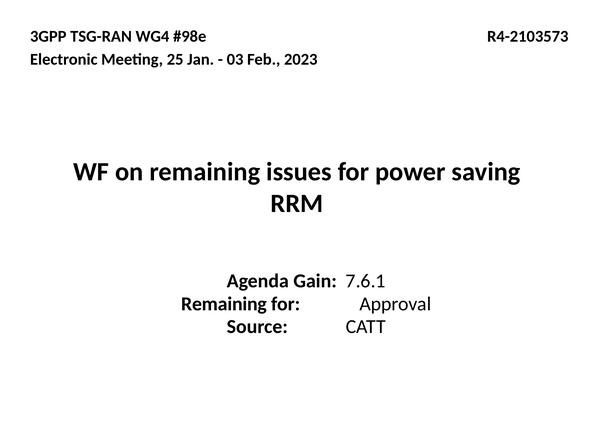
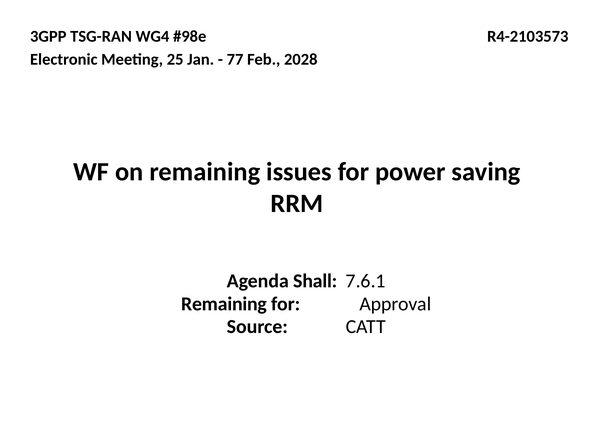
03: 03 -> 77 (235, 59)
2023: 2023 -> 2028 (301, 59)
Gain: Gain -> Shall (315, 281)
